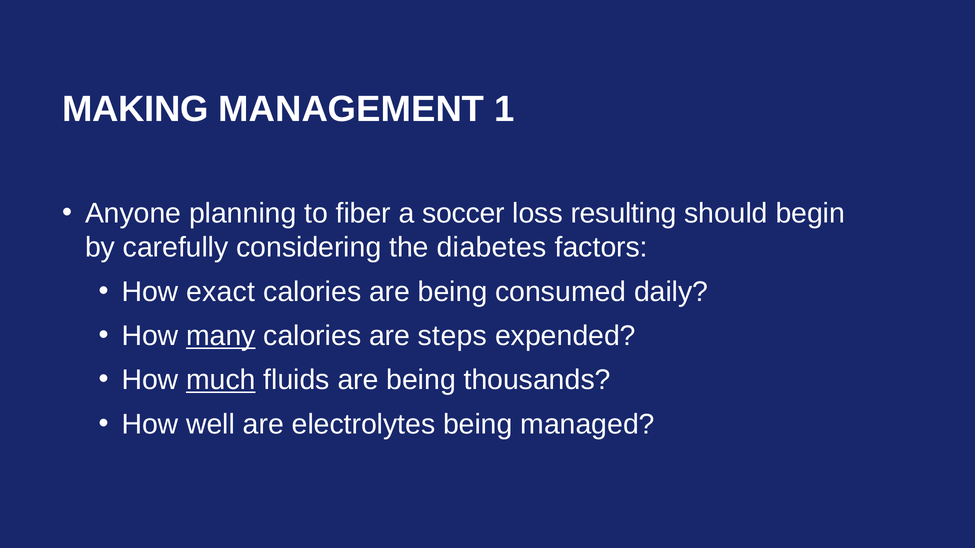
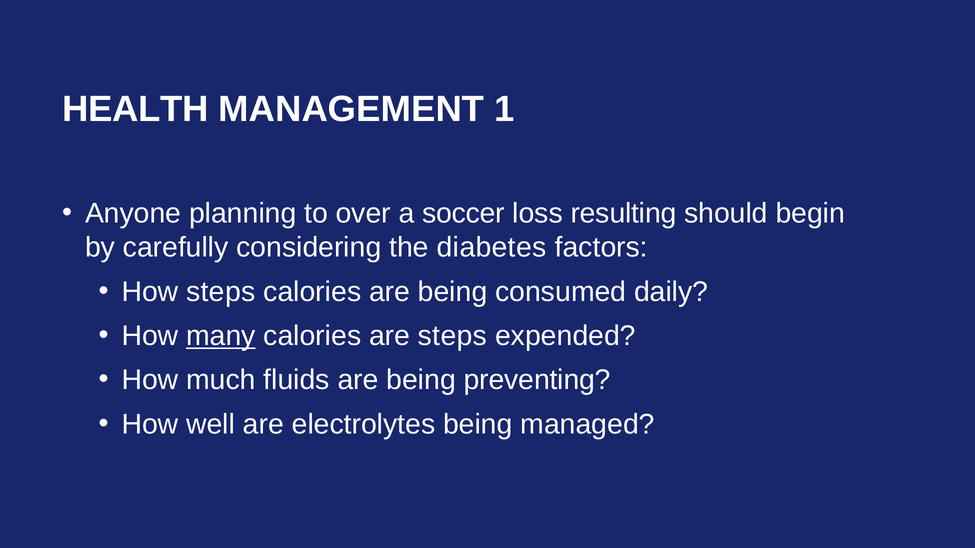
MAKING: MAKING -> HEALTH (135, 110)
fiber: fiber -> over (363, 214)
How exact: exact -> steps (221, 292)
much underline: present -> none (221, 380)
thousands: thousands -> preventing (537, 380)
